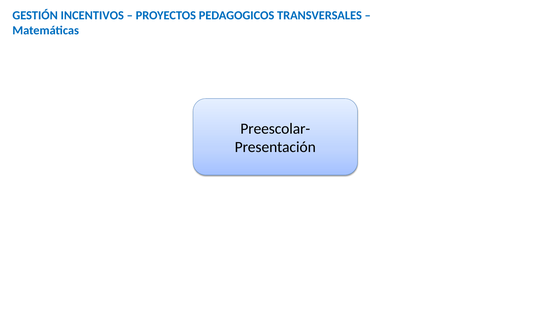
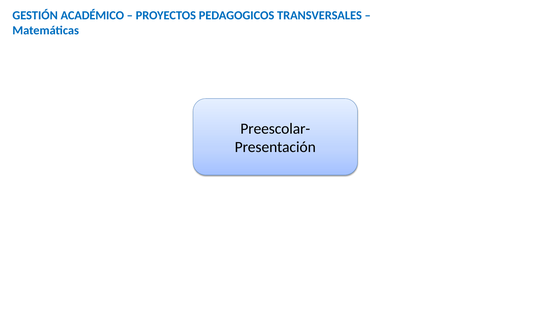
INCENTIVOS: INCENTIVOS -> ACADÉMICO (92, 15)
